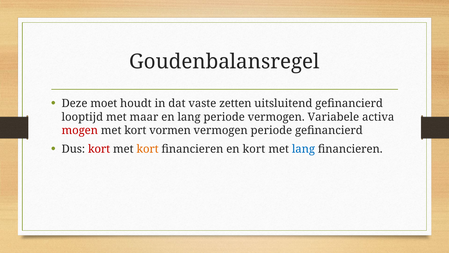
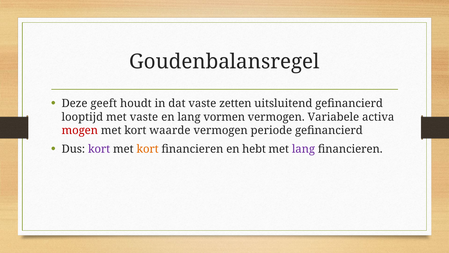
moet: moet -> geeft (104, 103)
met maar: maar -> vaste (144, 117)
lang periode: periode -> vormen (224, 117)
vormen: vormen -> waarde (170, 130)
kort colour: red -> purple (99, 149)
en kort: kort -> hebt (254, 149)
lang colour: blue -> purple (303, 149)
